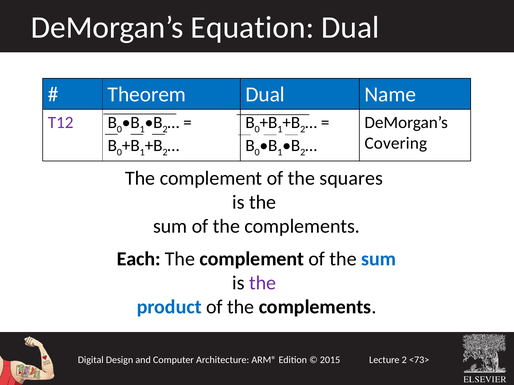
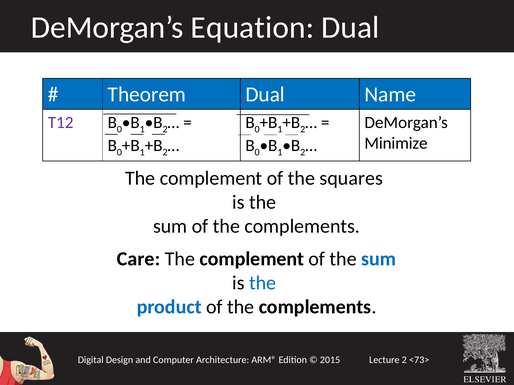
Covering: Covering -> Minimize (396, 143)
Each: Each -> Care (139, 259)
the colour: purple -> blue (263, 283)
